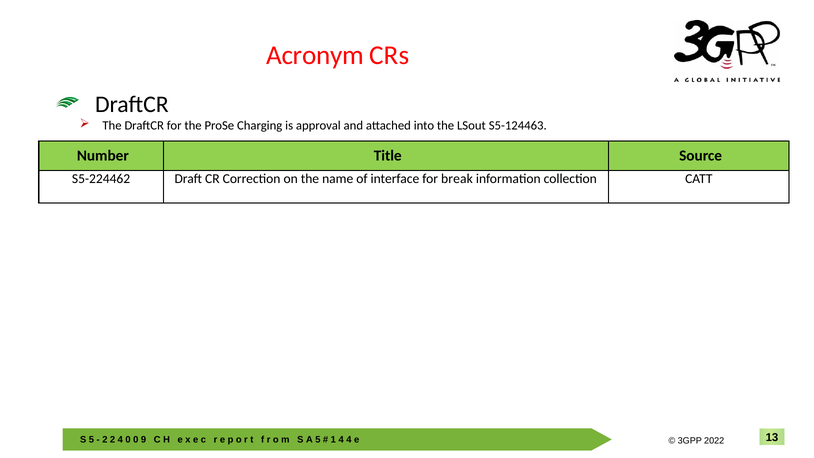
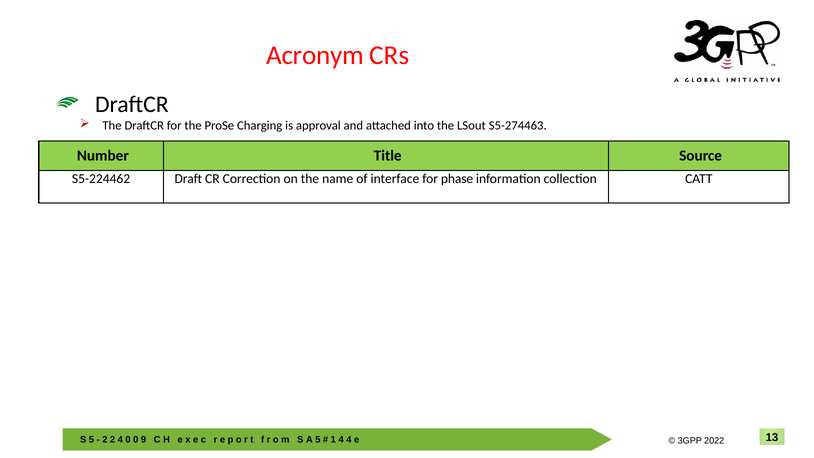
S5-124463: S5-124463 -> S5-274463 (518, 126)
break: break -> phase (457, 179)
